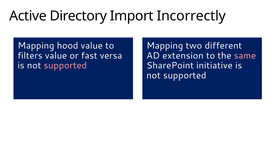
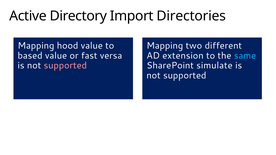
Incorrectly: Incorrectly -> Directories (191, 16)
filters: filters -> based (30, 56)
same colour: pink -> light blue (245, 56)
initiative: initiative -> simulate (214, 66)
